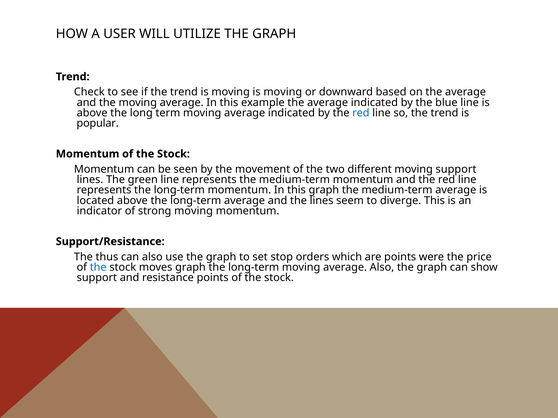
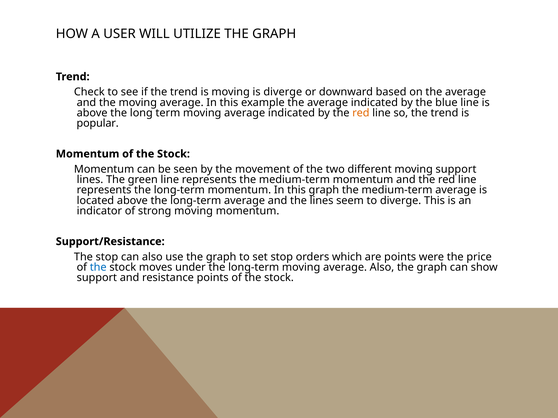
moving is moving: moving -> diverge (283, 92)
red colour: blue -> orange (361, 113)
The thus: thus -> stop (107, 257)
moves graph: graph -> under (190, 268)
